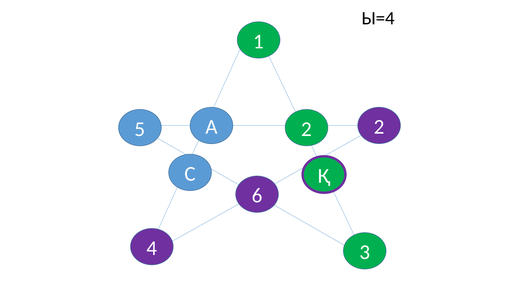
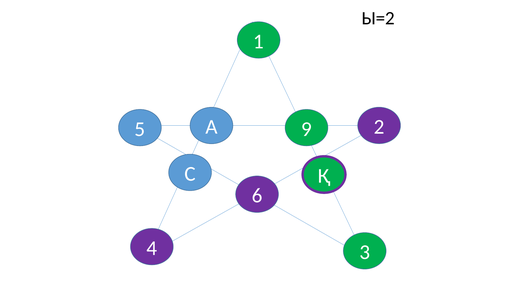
Ы=4: Ы=4 -> Ы=2 (378, 18)
А 2: 2 -> 9 (307, 129)
